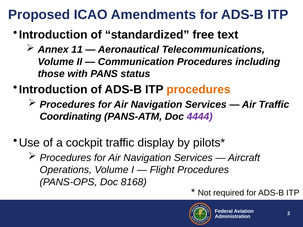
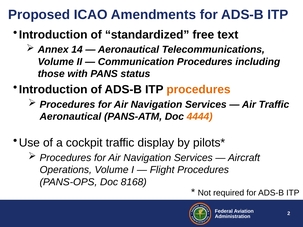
11: 11 -> 14 (77, 50)
Coordinating: Coordinating -> Aeronautical (70, 117)
4444 colour: purple -> orange (200, 117)
